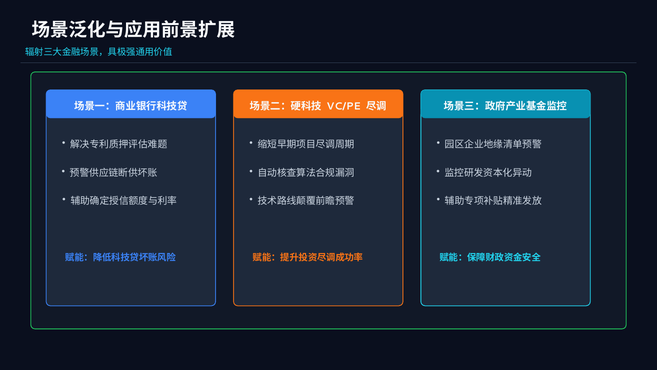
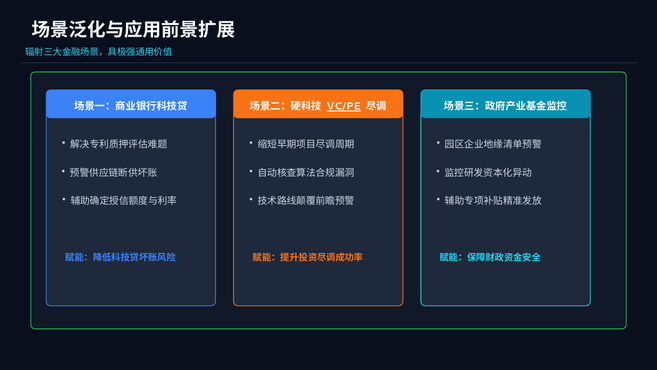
VC/PE underline: none -> present (344, 106)
